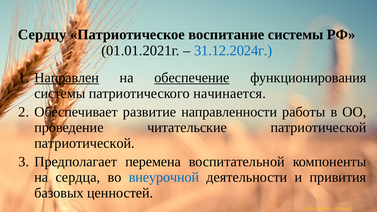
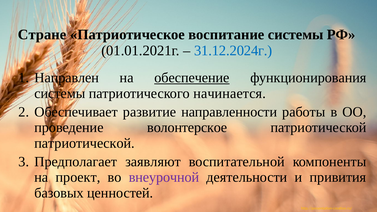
Сердцу: Сердцу -> Стране (42, 35)
Направлен underline: present -> none (67, 78)
читательские: читательские -> волонтерское (187, 128)
перемена: перемена -> заявляют (153, 162)
сердца: сердца -> проект (78, 177)
внеурочной colour: blue -> purple (164, 177)
